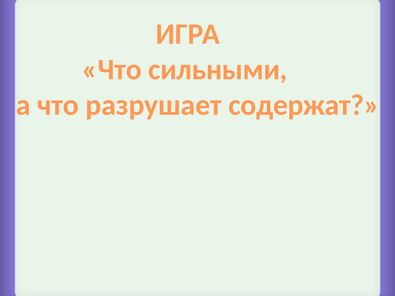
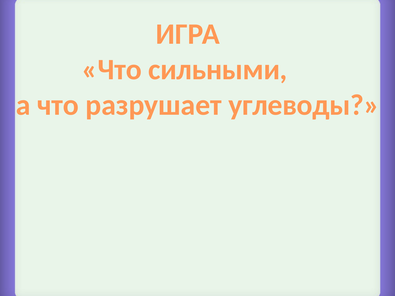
содержат: содержат -> углеводы (304, 105)
